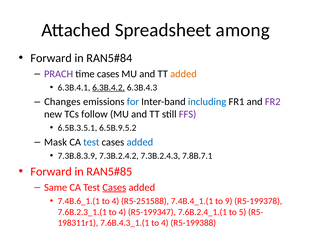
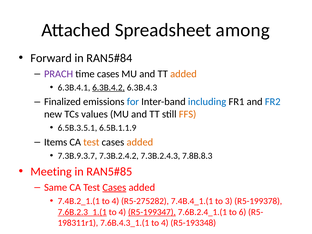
Changes: Changes -> Finalized (62, 102)
FR2 colour: purple -> blue (273, 102)
follow: follow -> values (95, 114)
FFS colour: purple -> orange (188, 114)
6.5B.9.5.2: 6.5B.9.5.2 -> 6.5B.1.1.9 (118, 128)
Mask: Mask -> Items (56, 142)
test colour: blue -> orange (91, 142)
added colour: blue -> orange (140, 142)
7.3B.8.3.9: 7.3B.8.3.9 -> 7.3B.9.3.7 (77, 156)
7.8B.7.1: 7.8B.7.1 -> 7.8B.8.3 (197, 156)
Forward: Forward -> Meeting (51, 172)
7.4B.6_1.(1: 7.4B.6_1.(1 -> 7.4B.2_1.(1 (79, 201)
R5-251588: R5-251588 -> R5-275282 (145, 201)
9: 9 -> 3 (229, 201)
7.6B.2.3_1.(1 underline: none -> present (82, 212)
R5-199347 underline: none -> present (152, 212)
5: 5 -> 6 (242, 212)
R5-199388: R5-199388 -> R5-193348 (193, 223)
